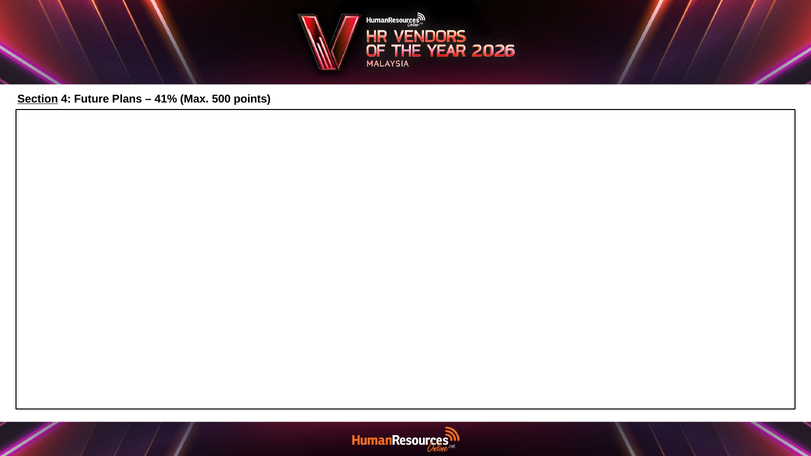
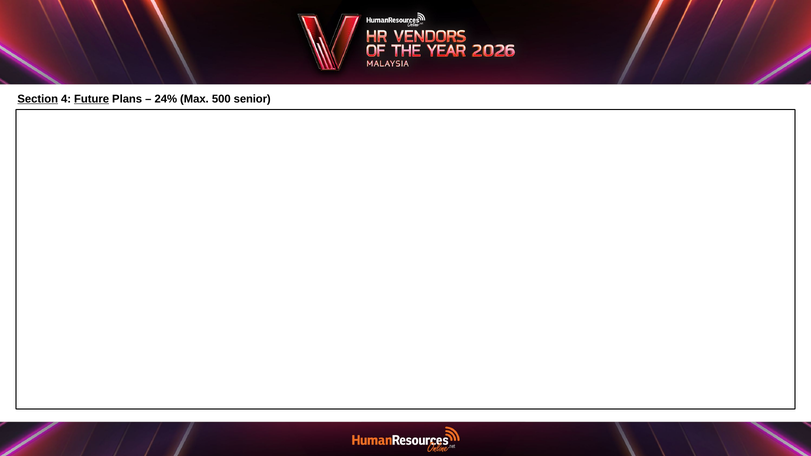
Future underline: none -> present (92, 99)
41%: 41% -> 24% (166, 99)
points: points -> senior (252, 99)
